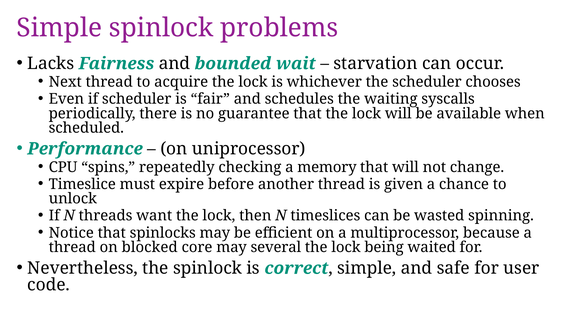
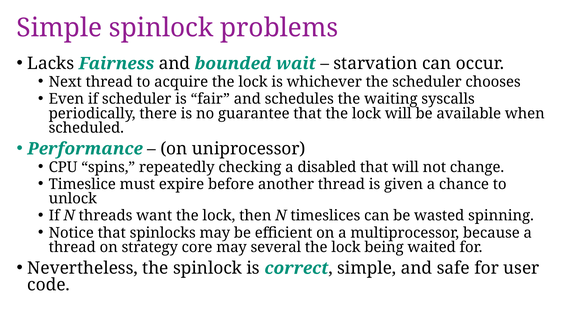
memory: memory -> disabled (327, 167)
blocked: blocked -> strategy (150, 247)
